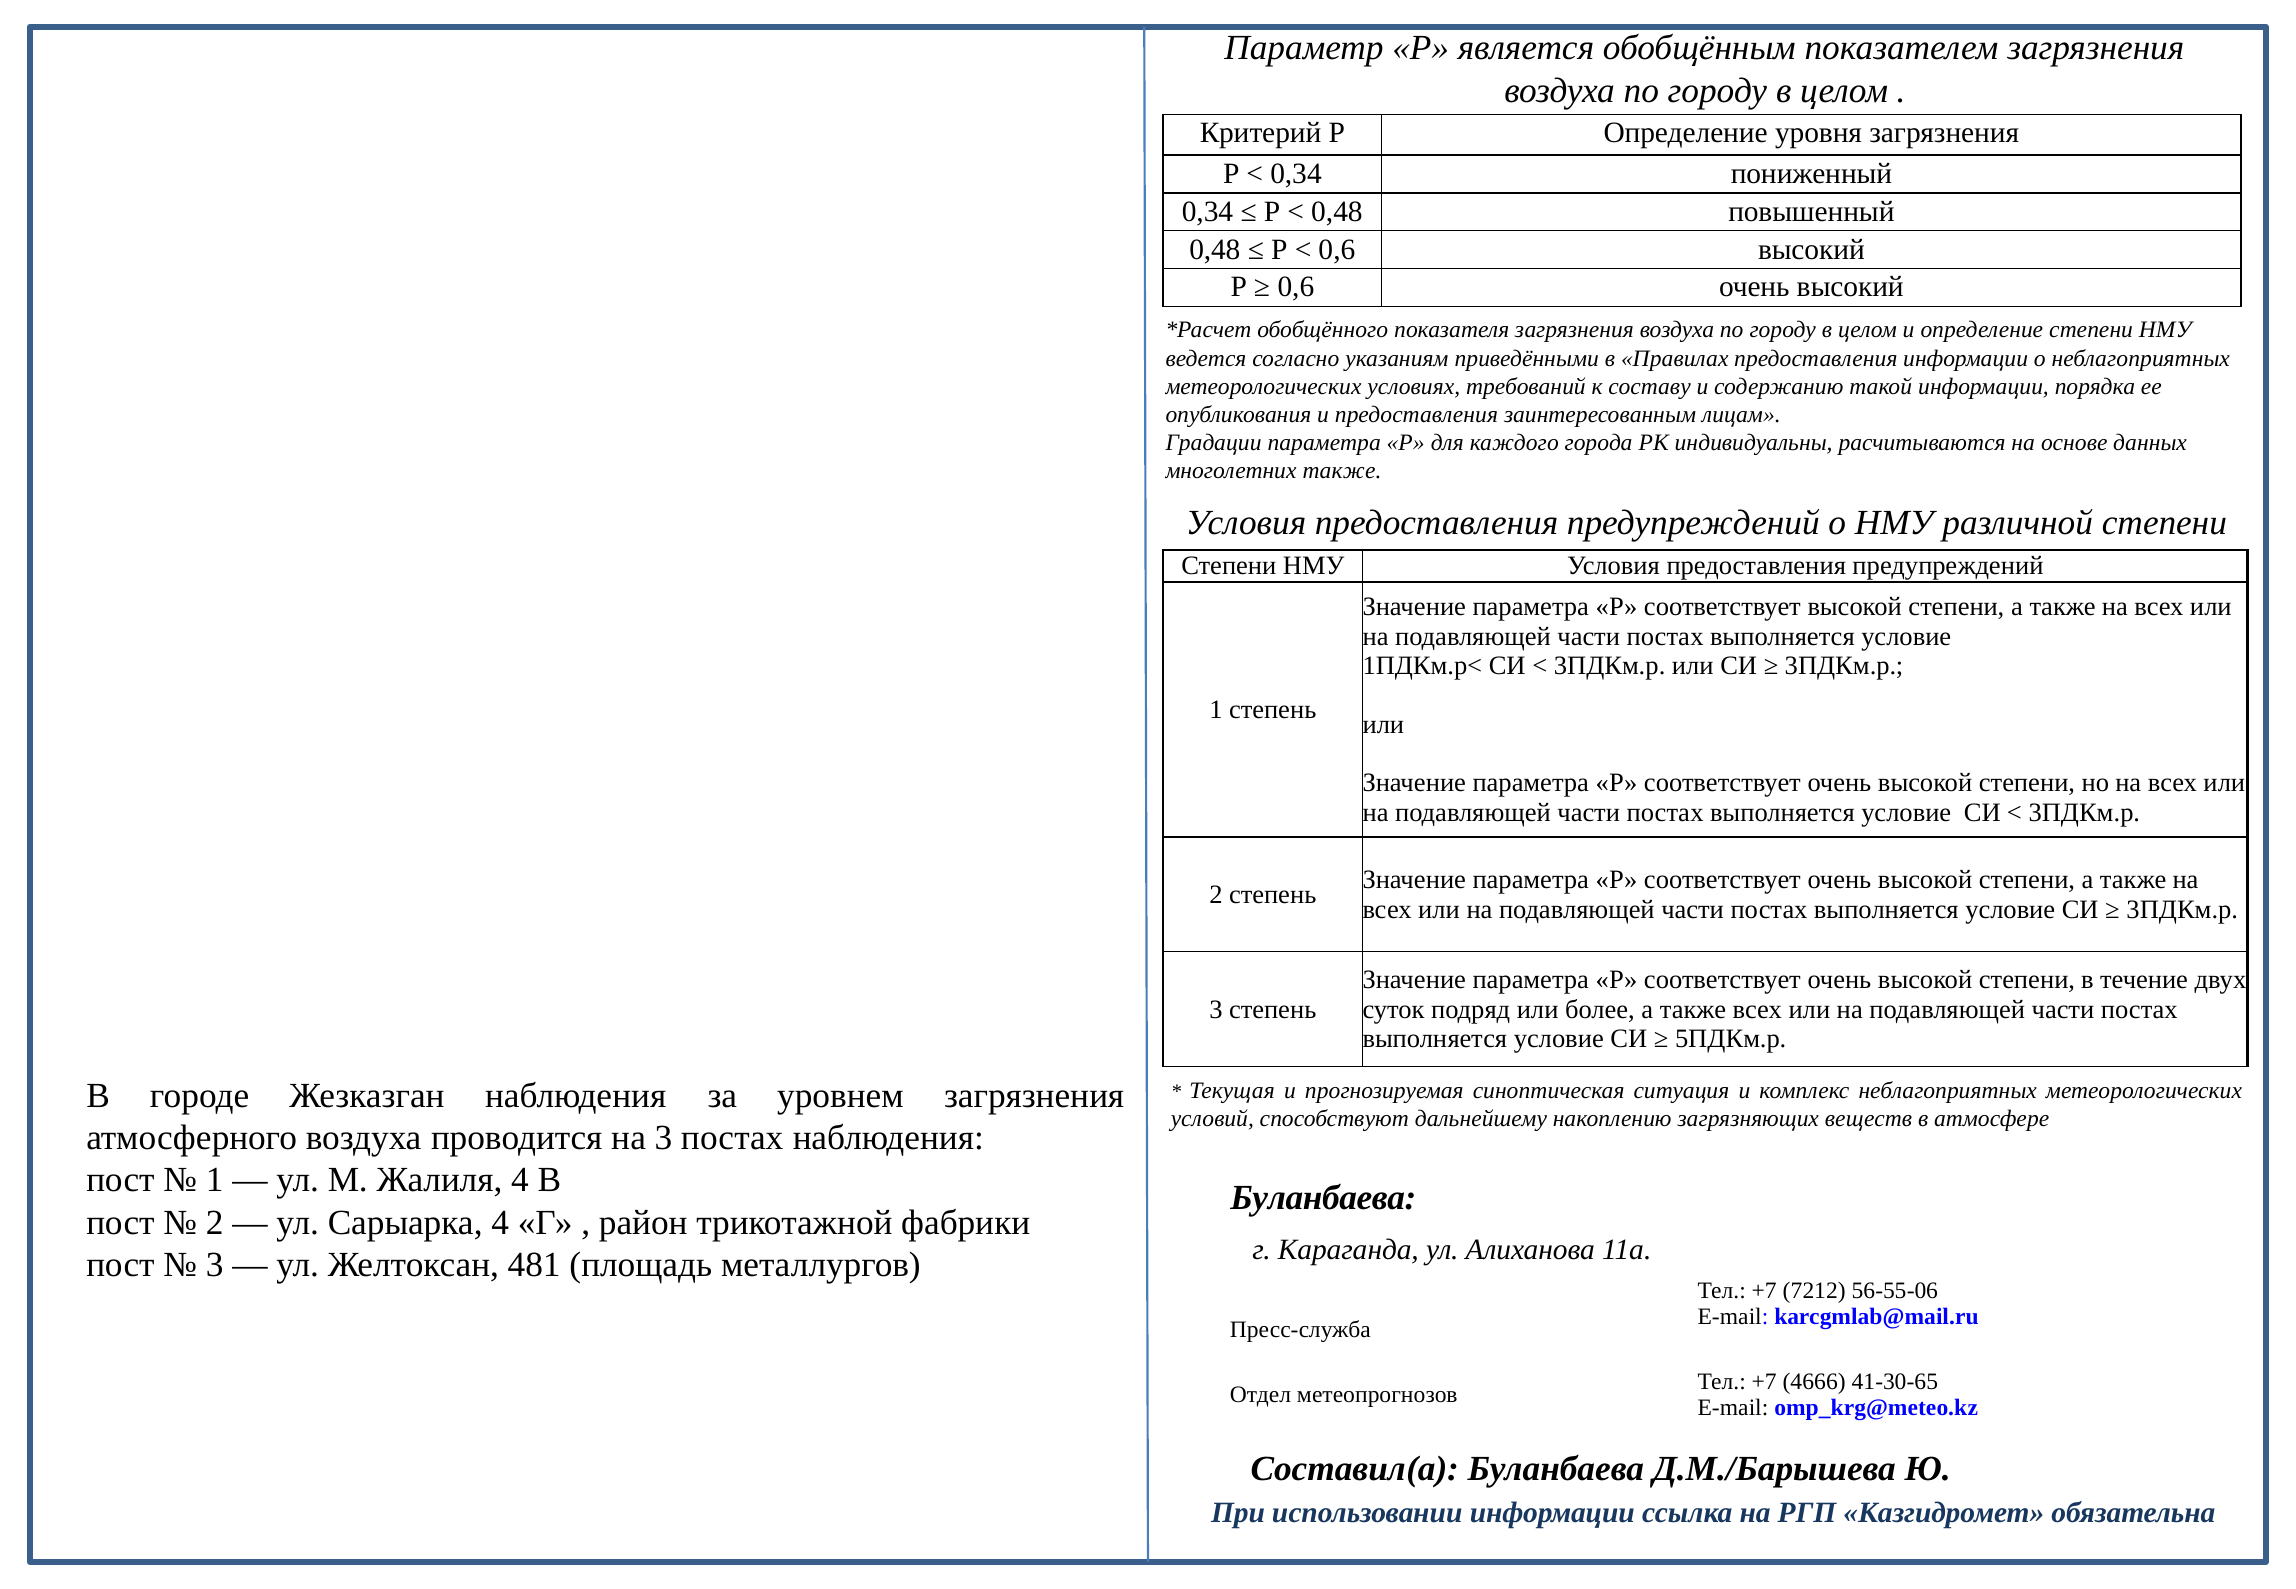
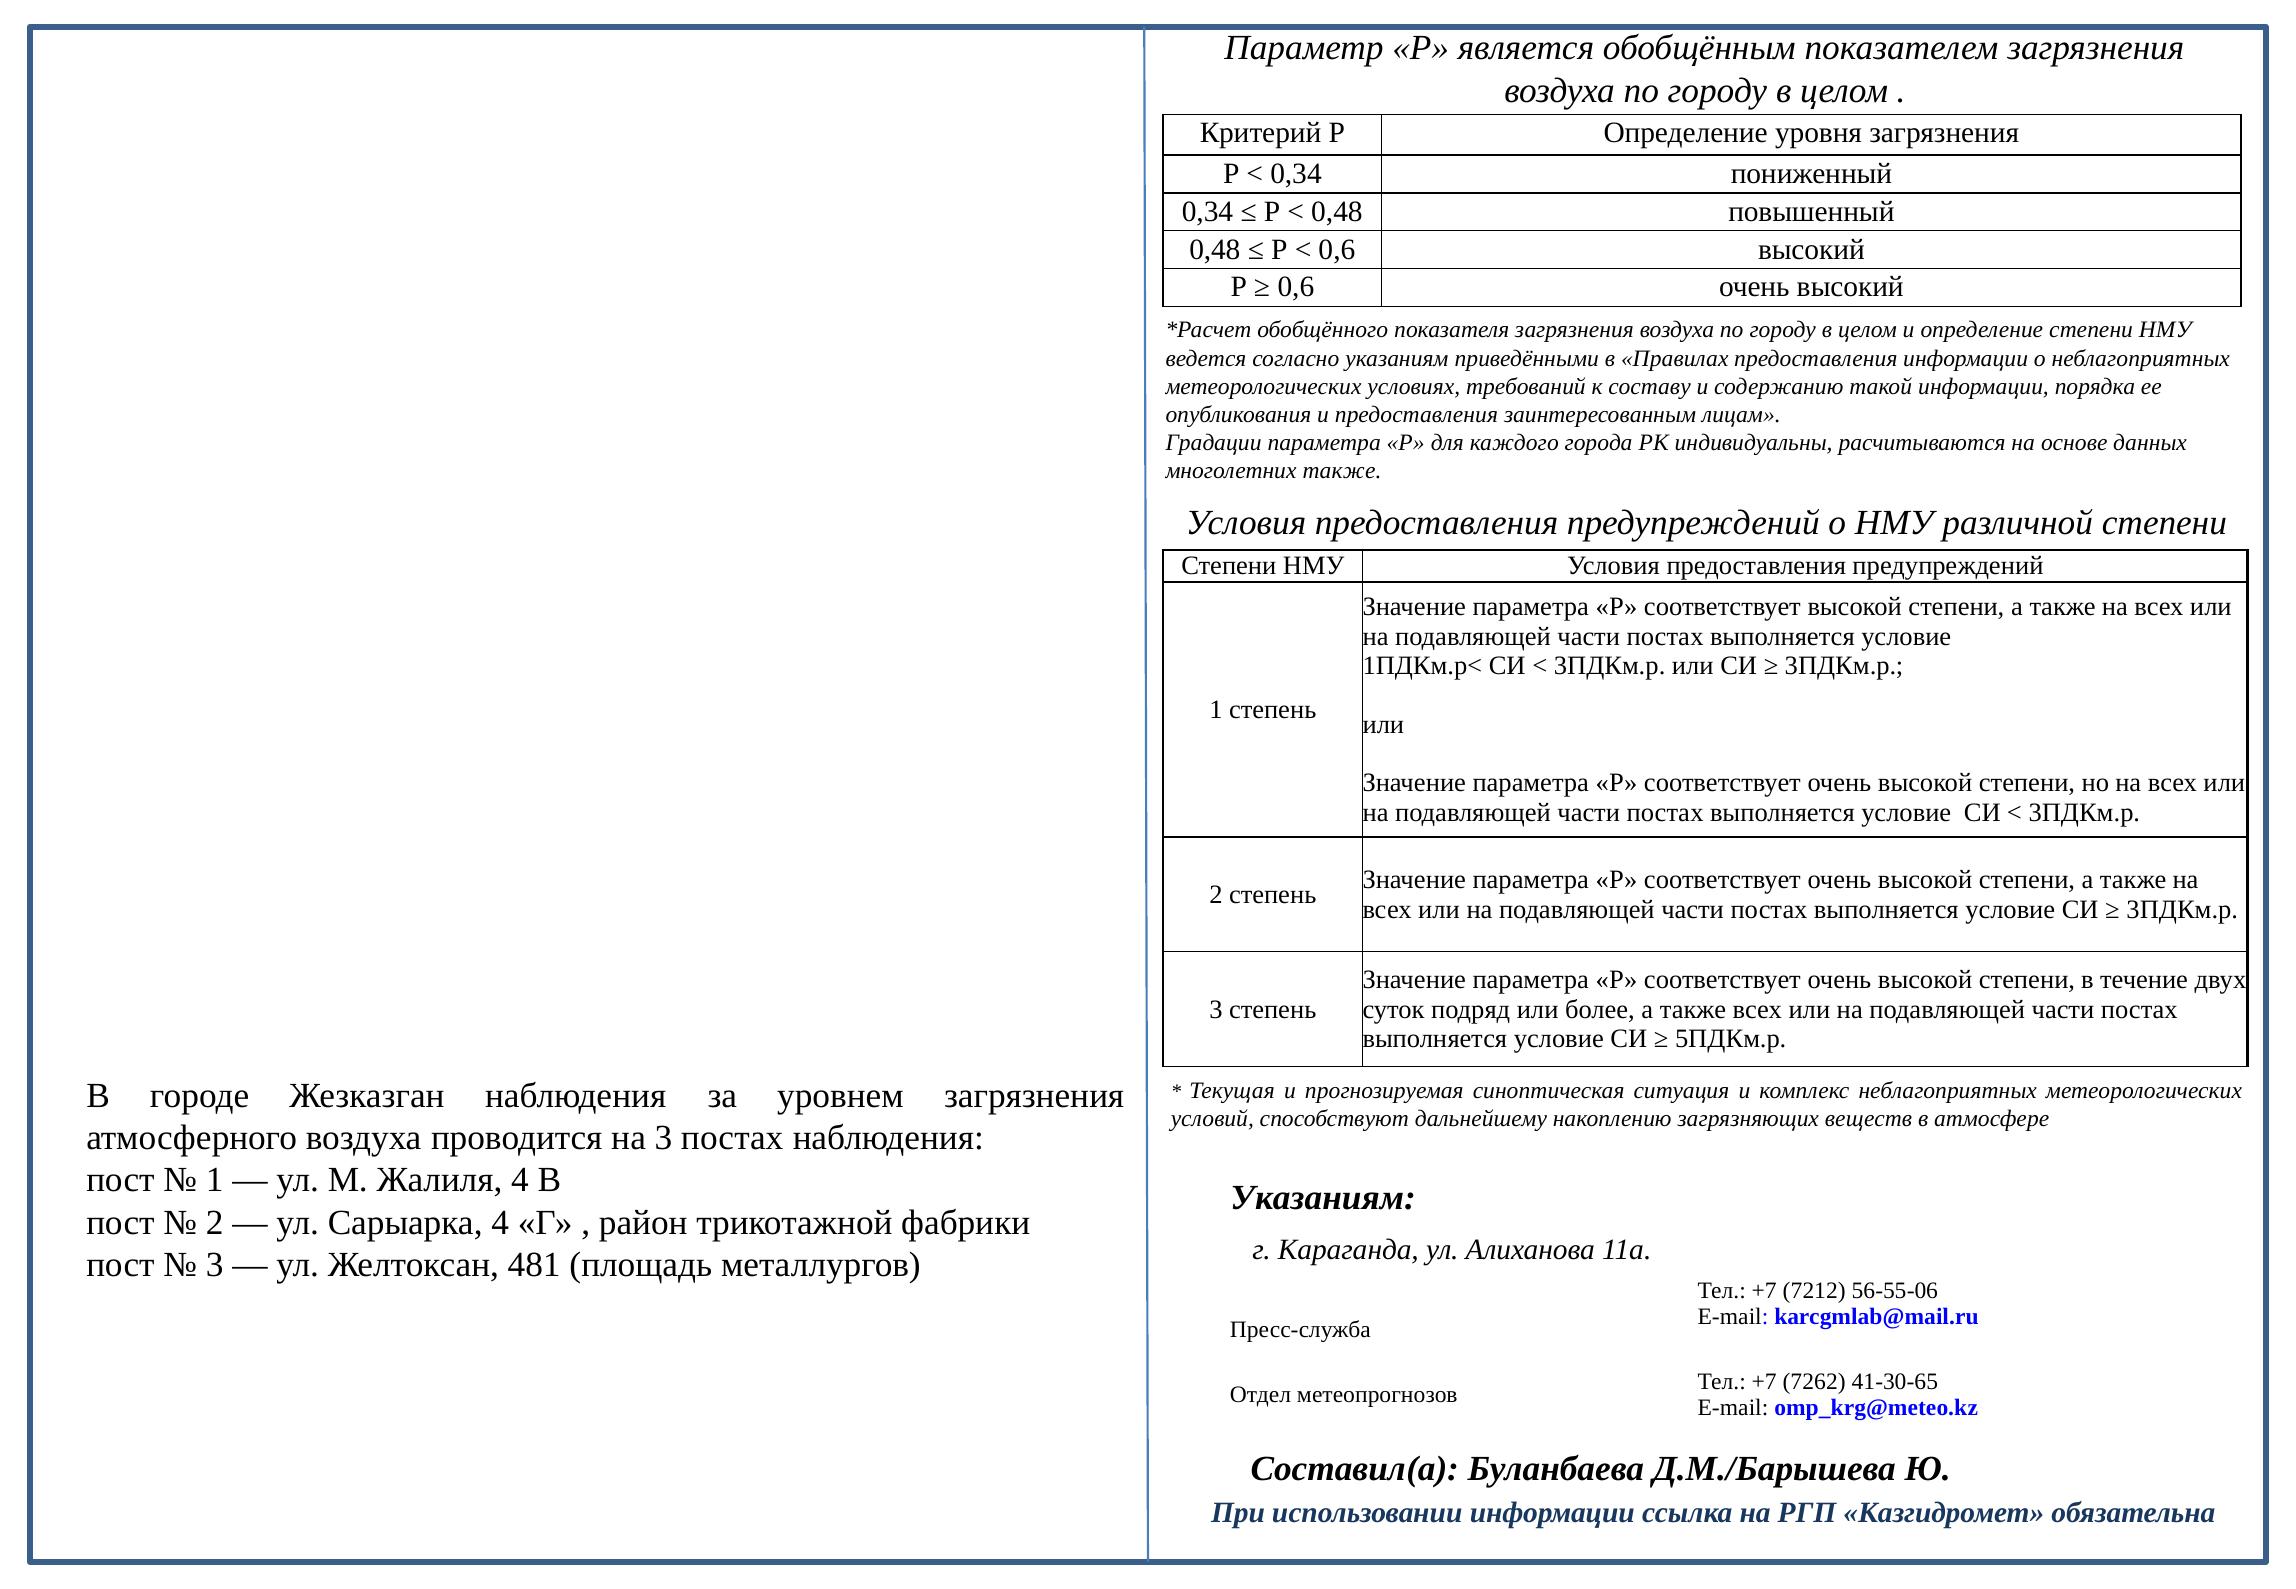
Буланбаева: Буланбаева -> Указаниям (1323, 1199)
4666: 4666 -> 7262 (1814, 1383)
